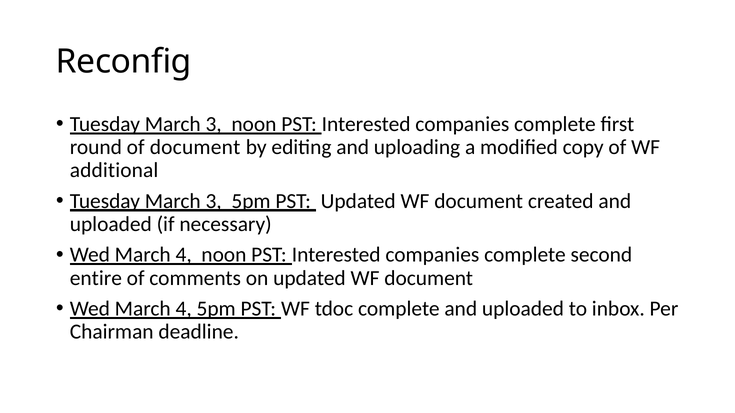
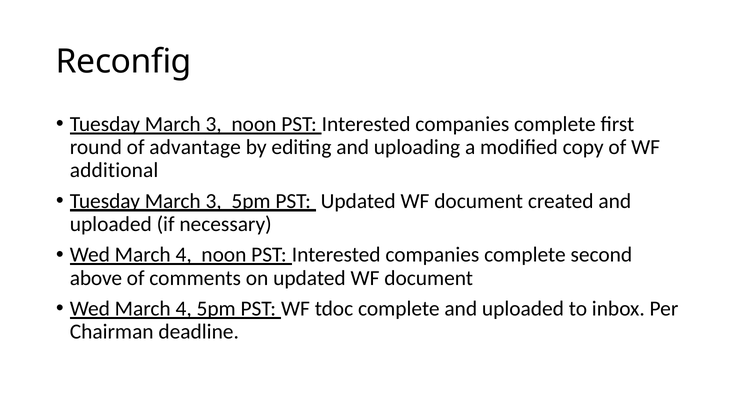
of document: document -> advantage (195, 147)
entire: entire -> above (96, 278)
